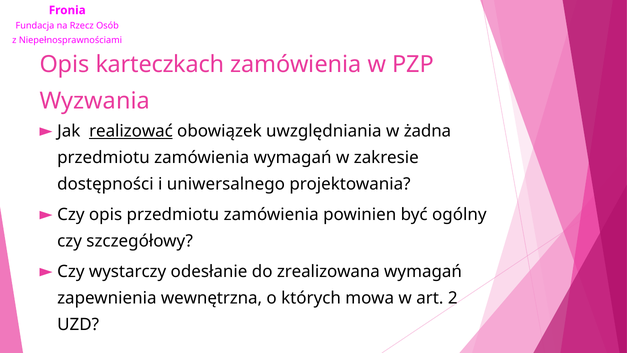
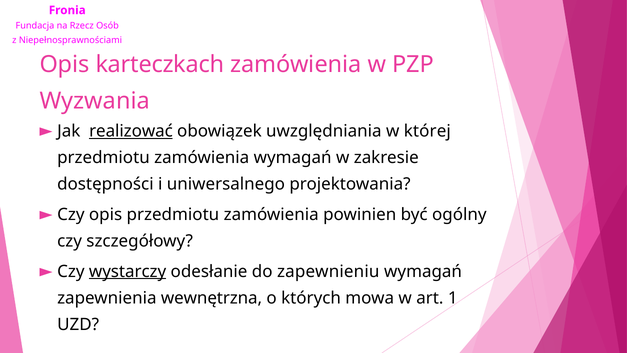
żadna: żadna -> której (427, 131)
wystarczy underline: none -> present (128, 271)
zrealizowana: zrealizowana -> zapewnieniu (328, 271)
2: 2 -> 1 (453, 298)
